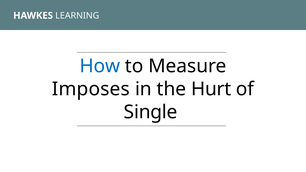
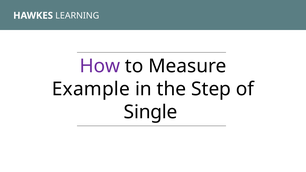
How colour: blue -> purple (100, 66)
Imposes: Imposes -> Example (91, 89)
Hurt: Hurt -> Step (211, 89)
